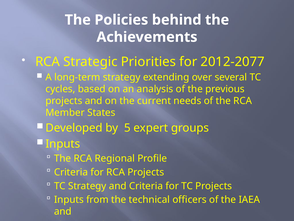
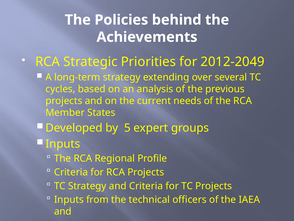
2012-2077: 2012-2077 -> 2012-2049 (233, 62)
